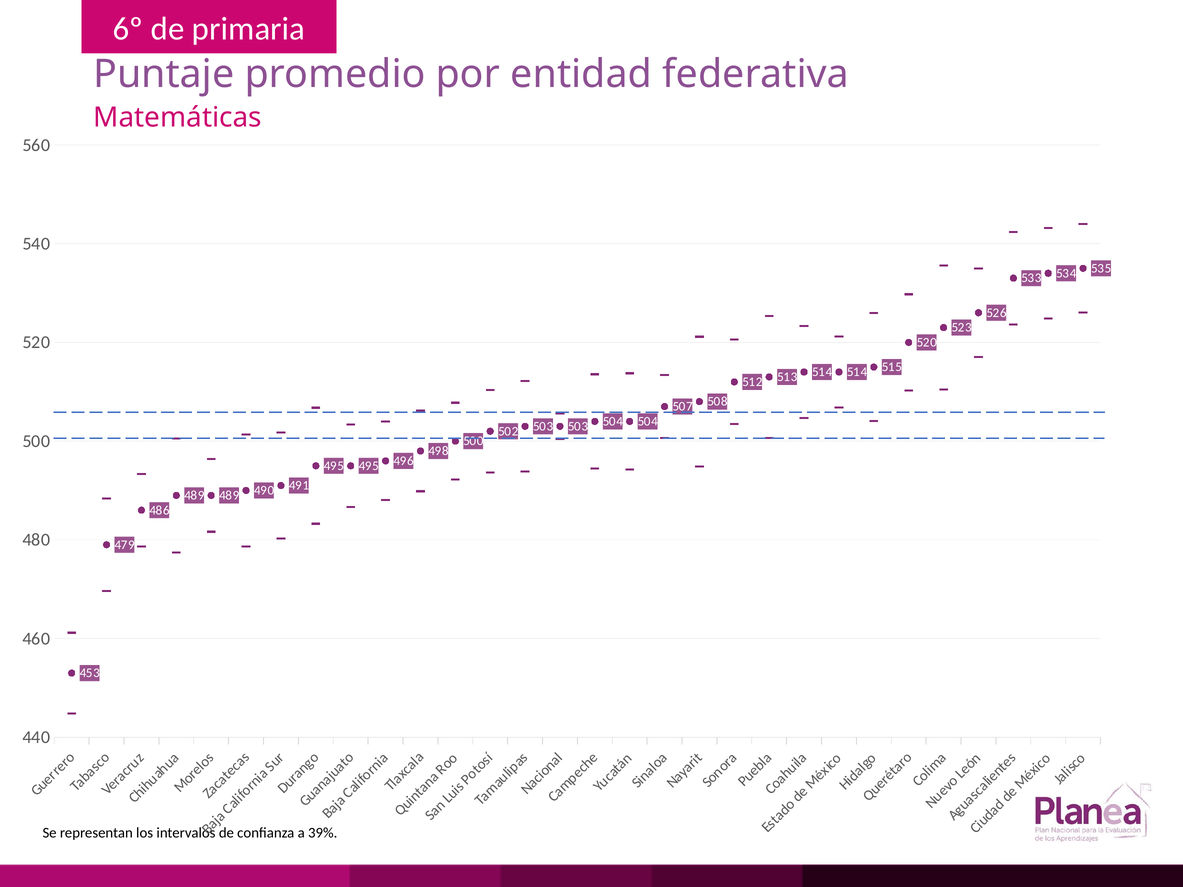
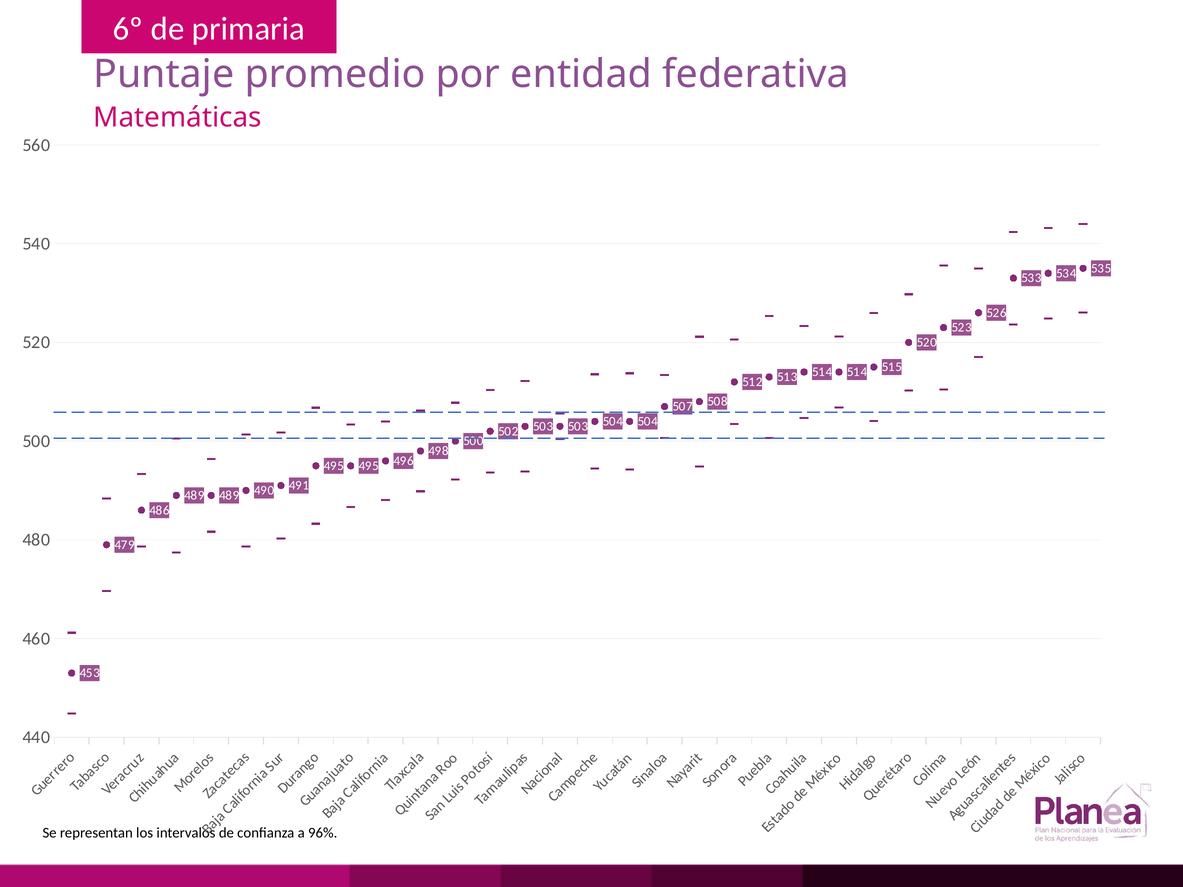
39%: 39% -> 96% (323, 833)
